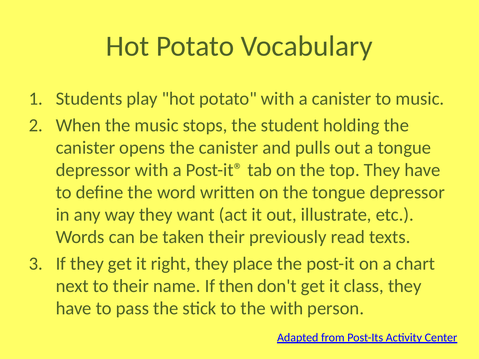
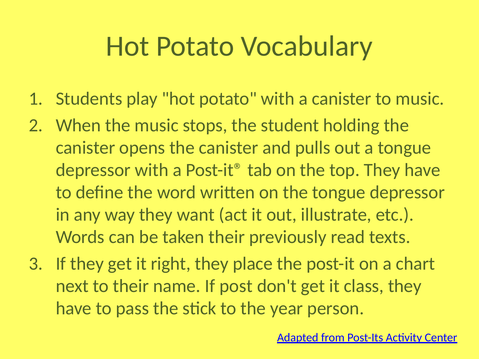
then: then -> post (236, 286)
the with: with -> year (287, 309)
